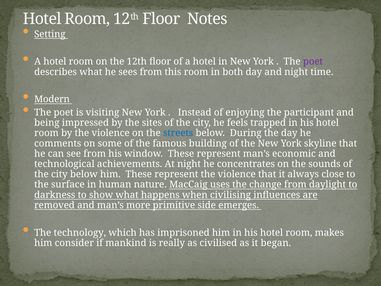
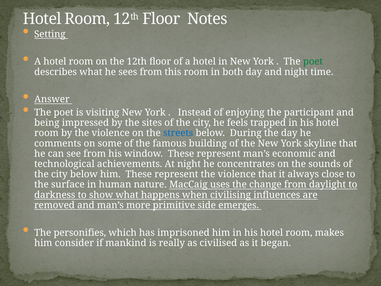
poet colour: purple -> green (313, 62)
Modern: Modern -> Answer (52, 99)
technology: technology -> personifies (80, 232)
